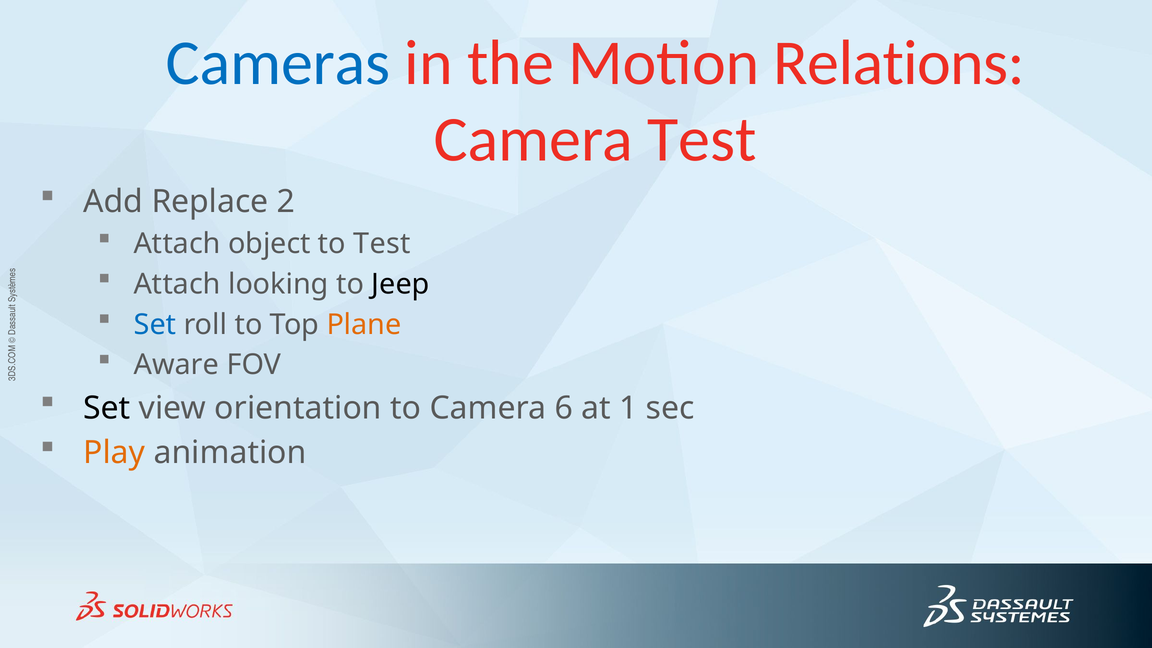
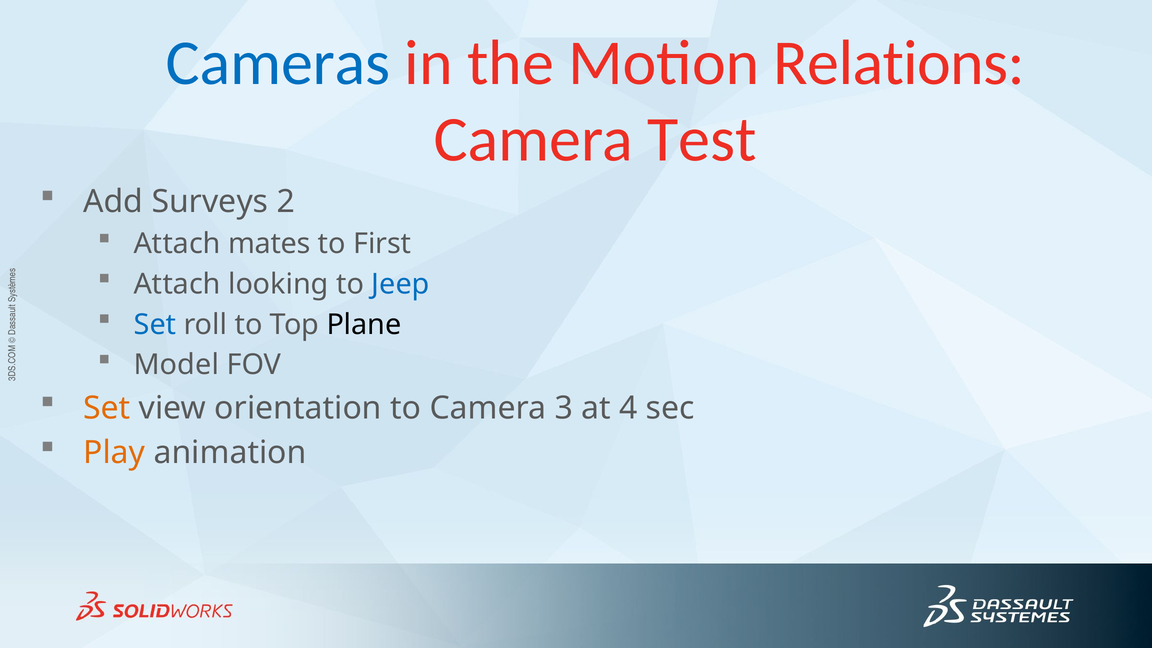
Replace: Replace -> Surveys (210, 202)
object: object -> mates (269, 244)
to Test: Test -> First (382, 244)
Jeep colour: black -> blue (400, 284)
Plane colour: orange -> black (364, 325)
Aware: Aware -> Model (176, 365)
Set colour: black -> orange (107, 408)
Camera 6: 6 -> 3 (564, 408)
1: 1 -> 4 (628, 408)
